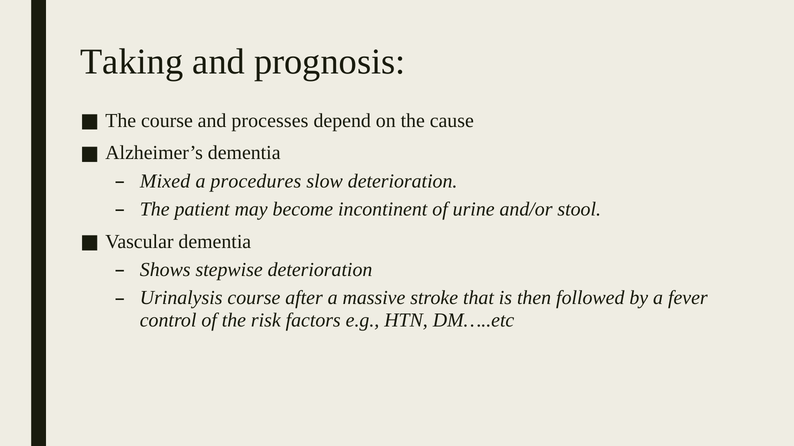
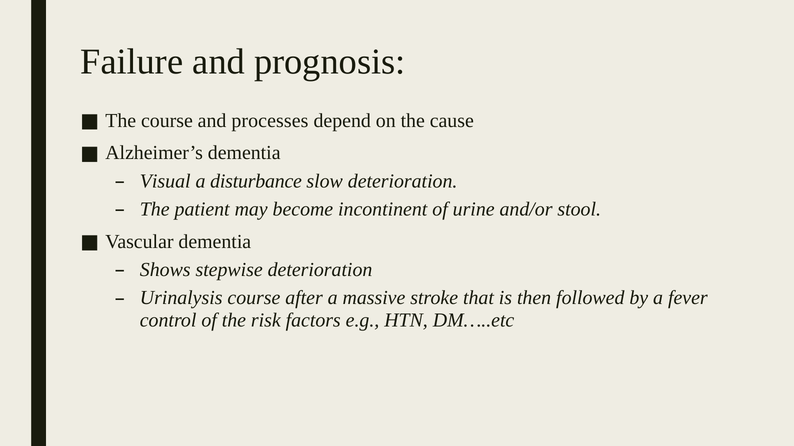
Taking: Taking -> Failure (132, 62)
Mixed: Mixed -> Visual (165, 181)
procedures: procedures -> disturbance (256, 181)
